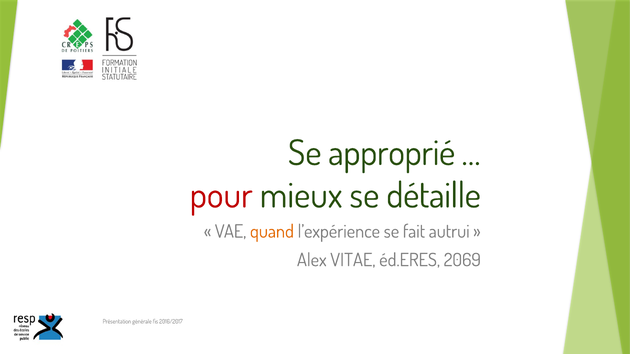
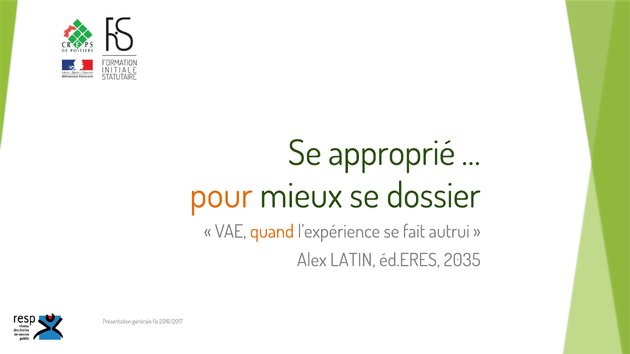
pour colour: red -> orange (221, 196)
détaille: détaille -> dossier (434, 196)
VITAE: VITAE -> LATIN (353, 260)
2069: 2069 -> 2035 (462, 260)
